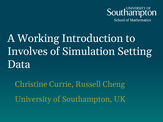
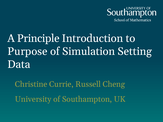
Working: Working -> Principle (38, 38)
Involves: Involves -> Purpose (27, 51)
